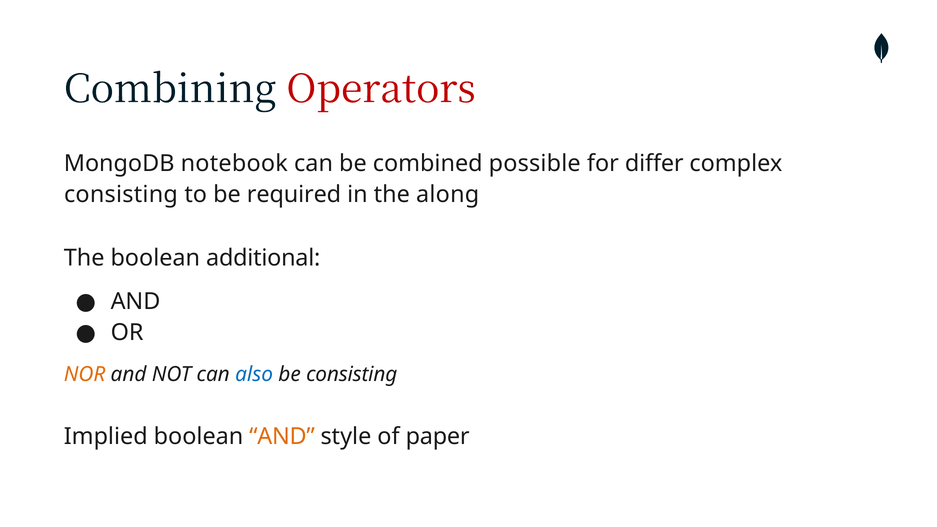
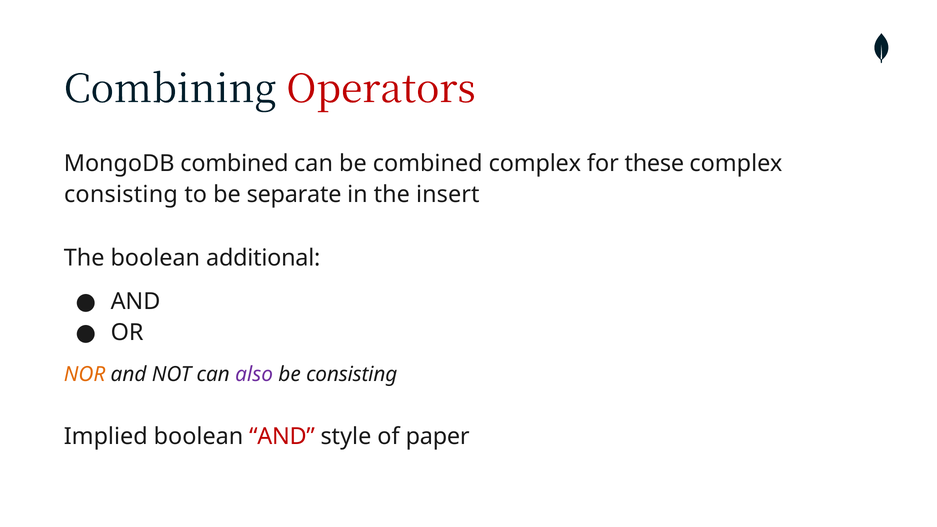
MongoDB notebook: notebook -> combined (234, 163)
combined possible: possible -> complex (535, 163)
differ: differ -> these (654, 163)
required: required -> separate (294, 194)
along: along -> insert (448, 194)
also colour: blue -> purple (254, 375)
AND colour: orange -> red (282, 437)
